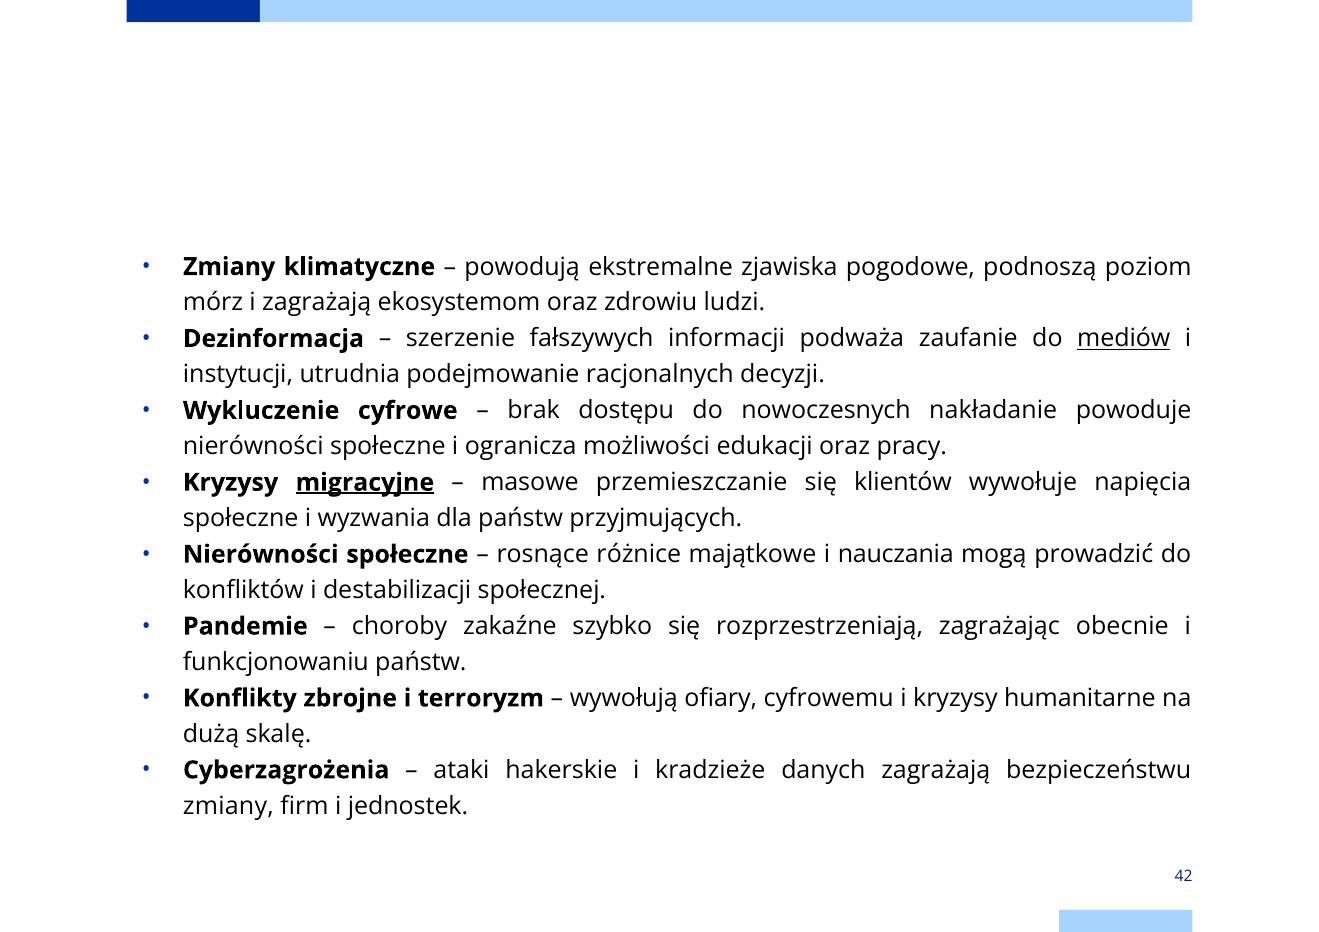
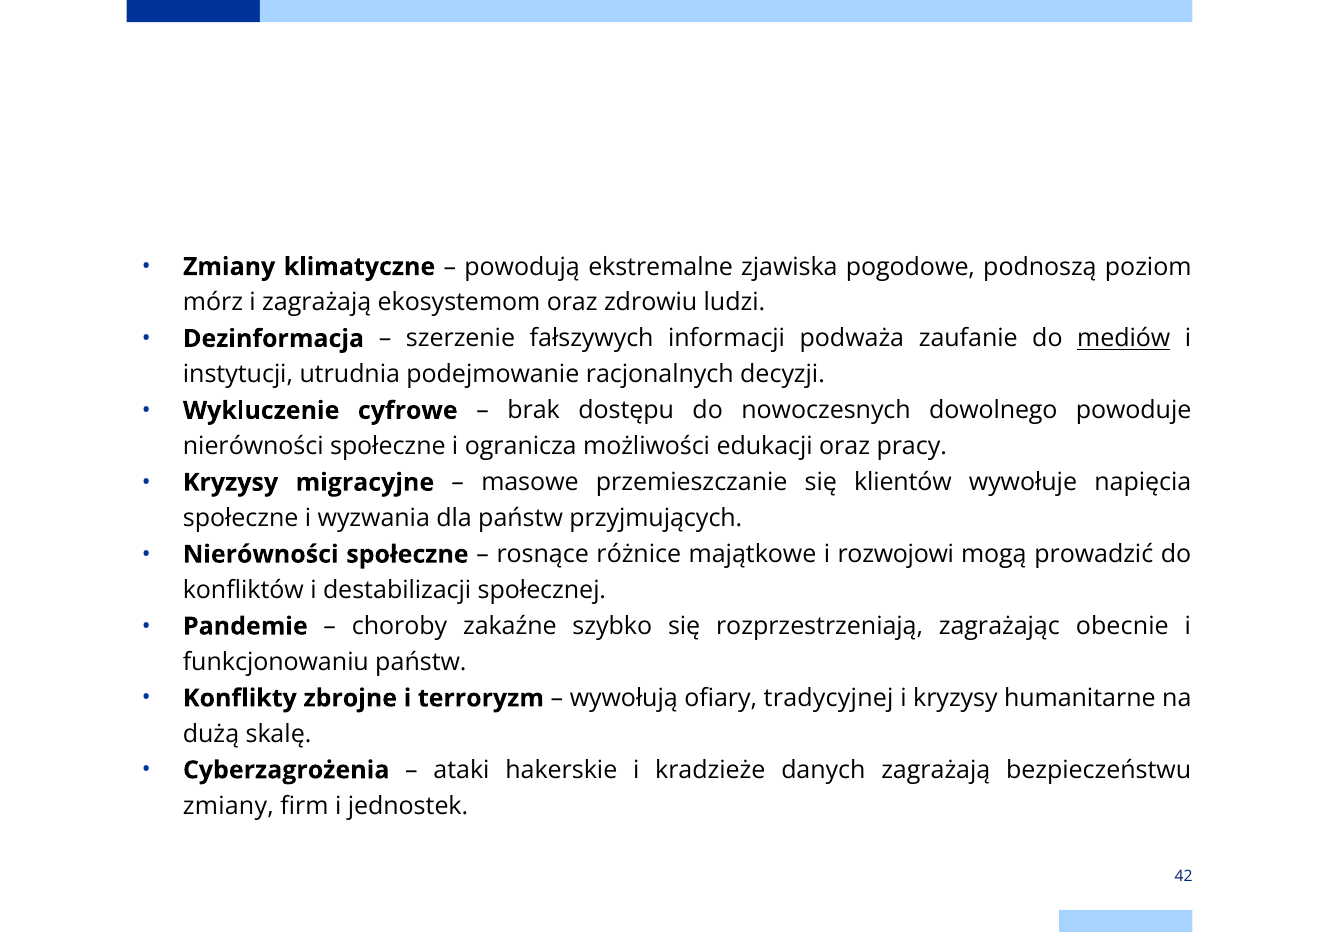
nakładanie: nakładanie -> dowolnego (993, 411)
migracyjne underline: present -> none (365, 483)
nauczania: nauczania -> rozwojowi (896, 555)
cyfrowemu: cyfrowemu -> tradycyjnej (829, 699)
